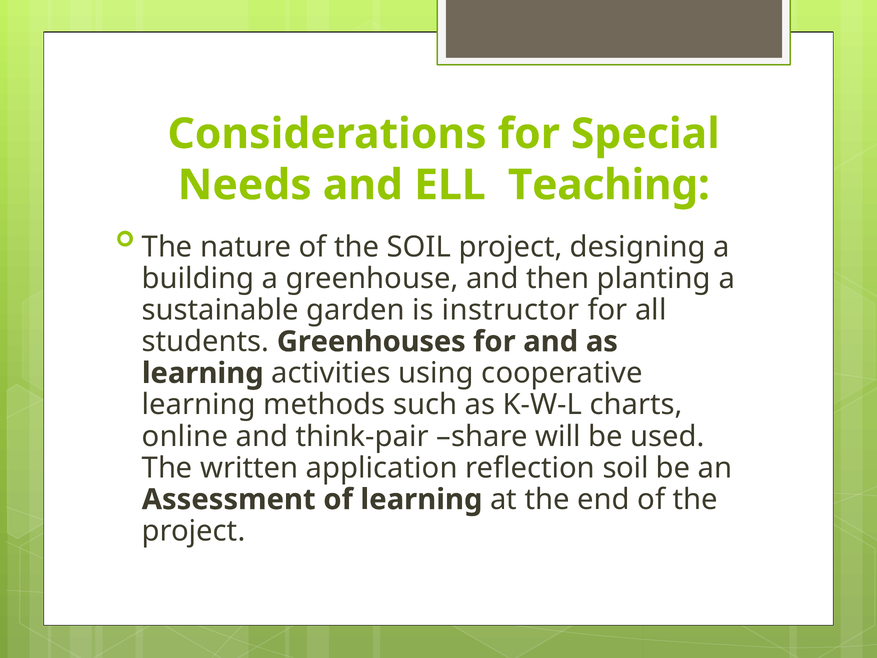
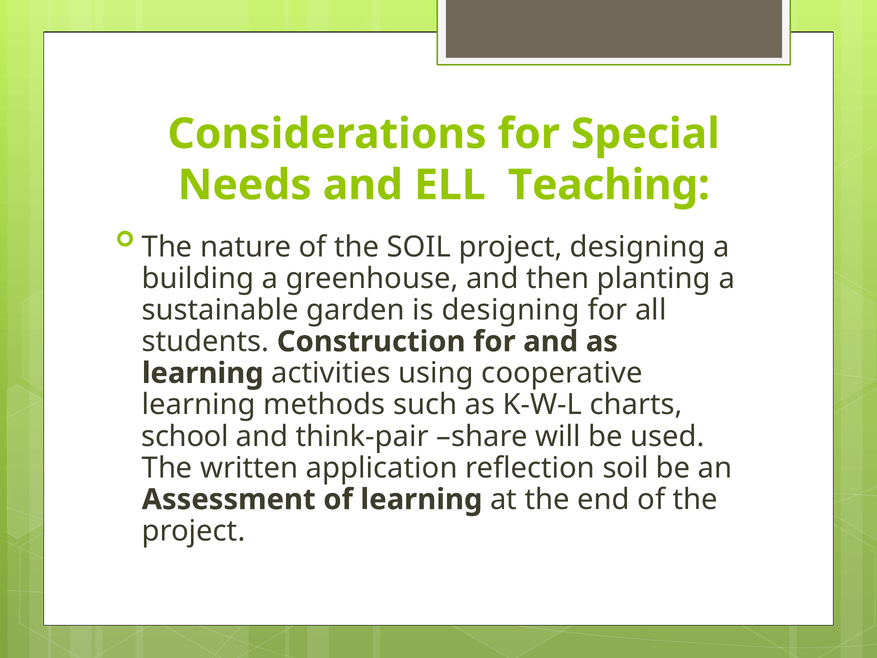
is instructor: instructor -> designing (511, 310)
Greenhouses: Greenhouses -> Construction (371, 342)
online: online -> school (185, 436)
